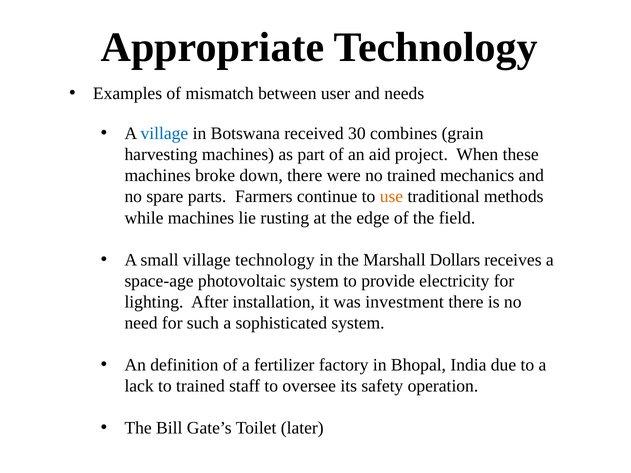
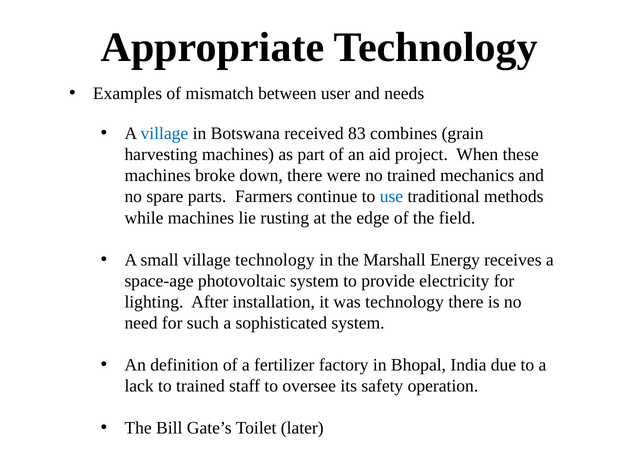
30: 30 -> 83 (357, 134)
use colour: orange -> blue (391, 197)
Dollars: Dollars -> Energy (455, 260)
was investment: investment -> technology (405, 302)
